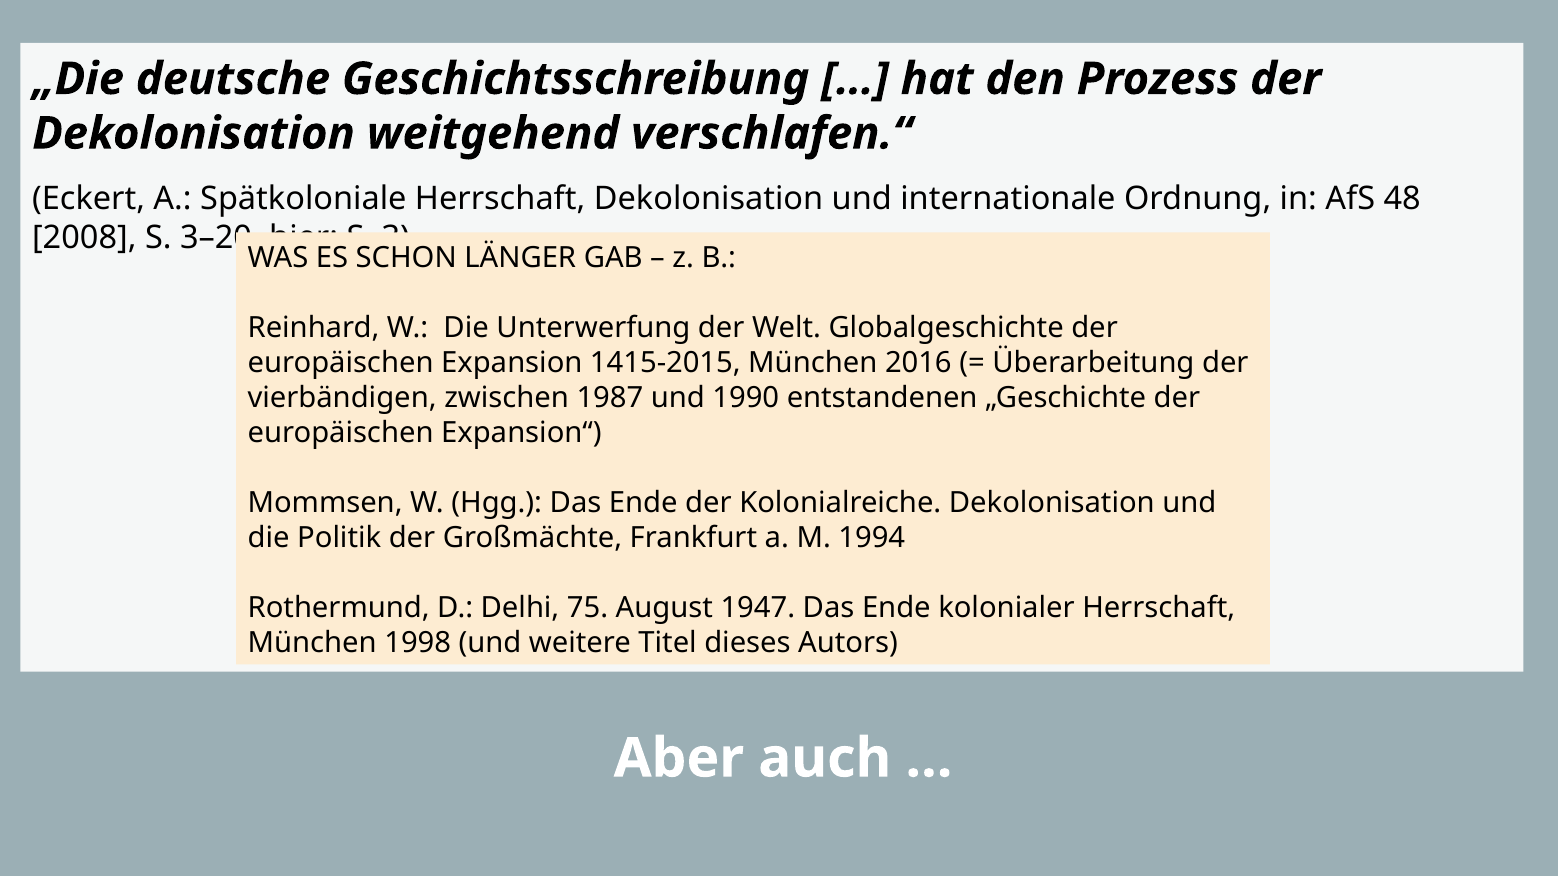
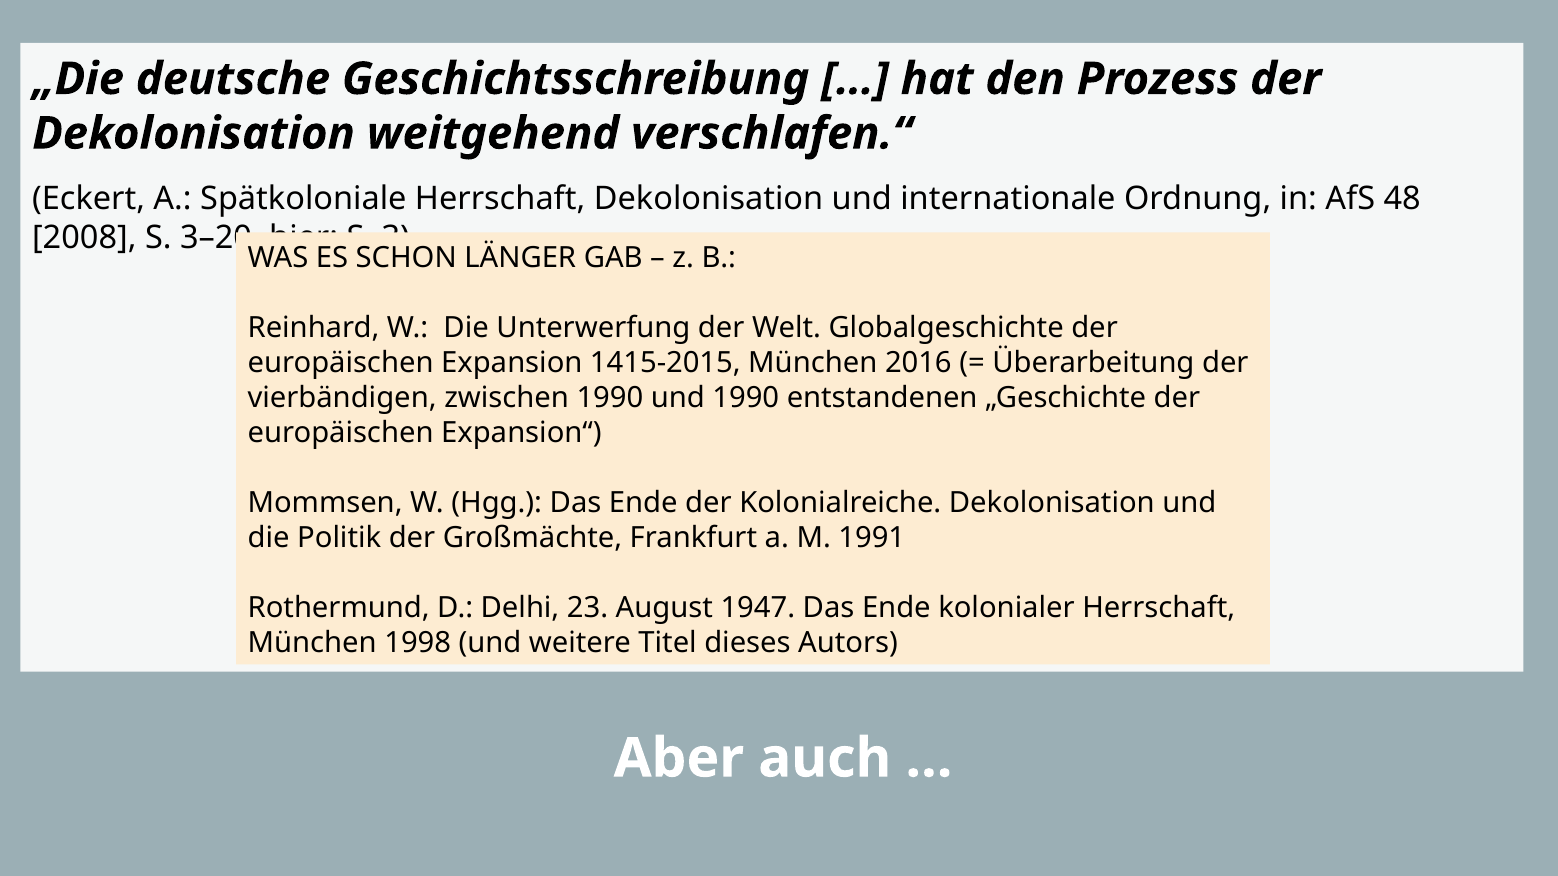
zwischen 1987: 1987 -> 1990 (610, 398)
1994: 1994 -> 1991 (872, 538)
75: 75 -> 23 (588, 608)
